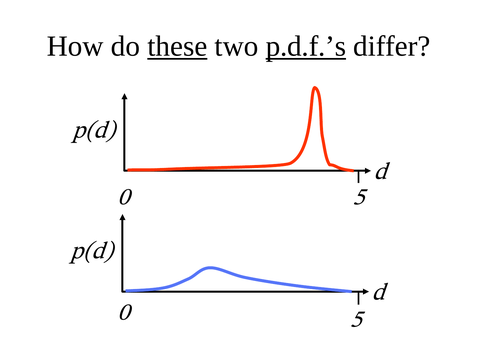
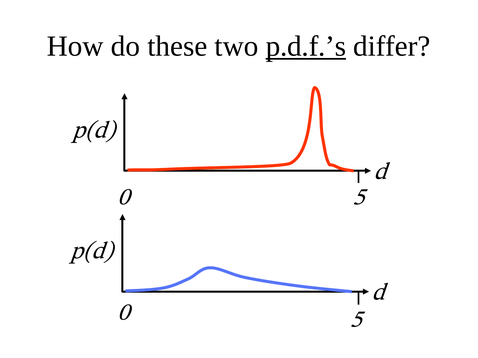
these underline: present -> none (177, 46)
